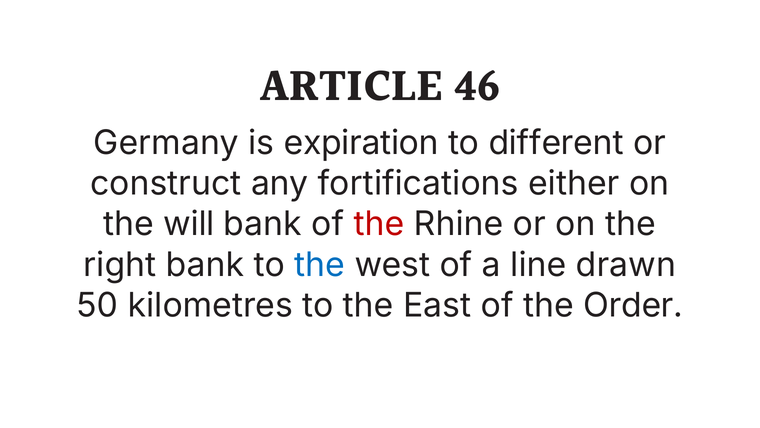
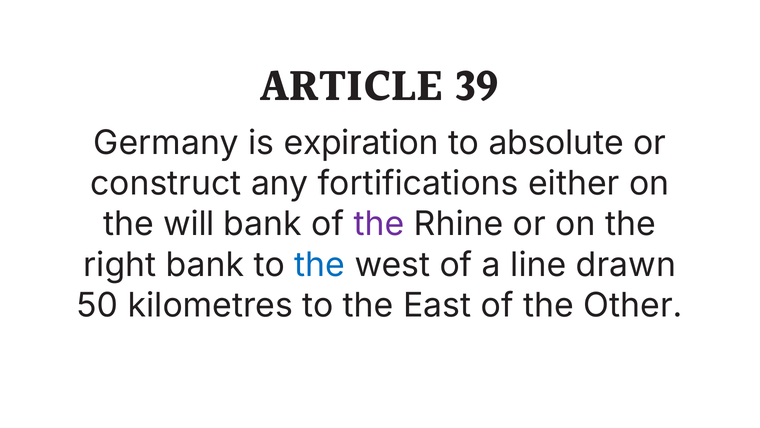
46: 46 -> 39 (477, 87)
different: different -> absolute (556, 143)
the colour: red -> purple (379, 224)
Order: Order -> Other (633, 305)
